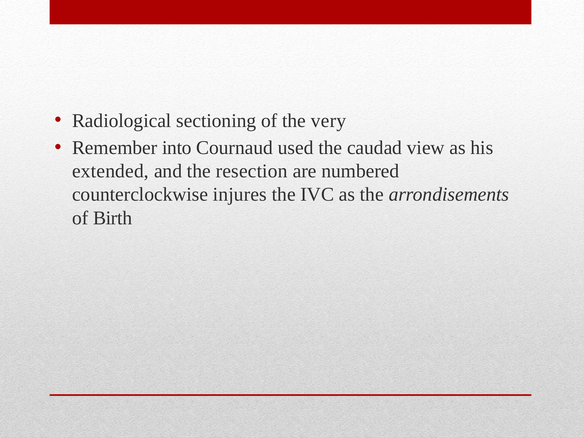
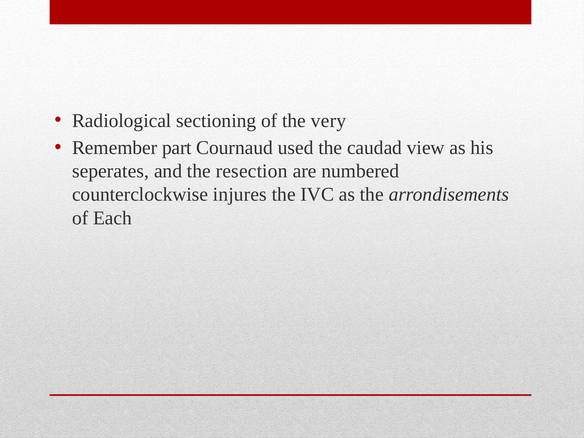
into: into -> part (177, 148)
extended: extended -> seperates (111, 171)
Birth: Birth -> Each (113, 218)
